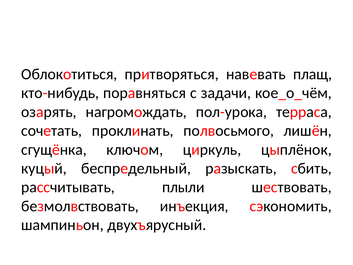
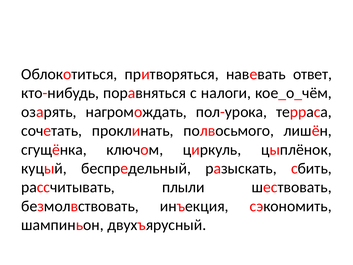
плащ: плащ -> ответ (313, 74)
задачи: задачи -> налоги (226, 93)
